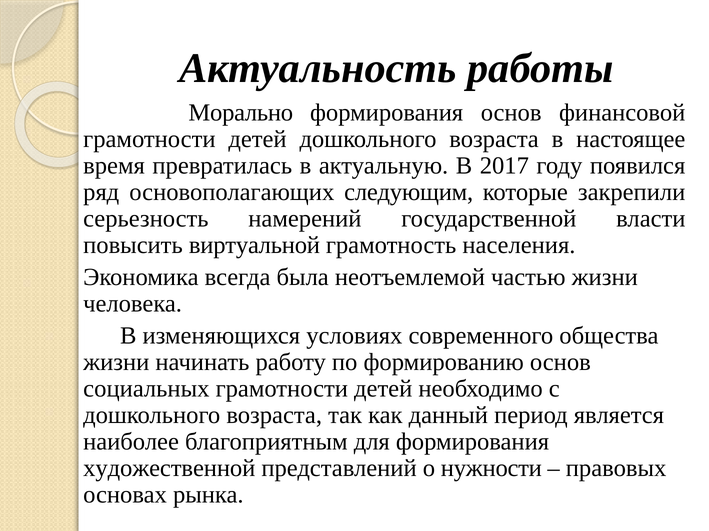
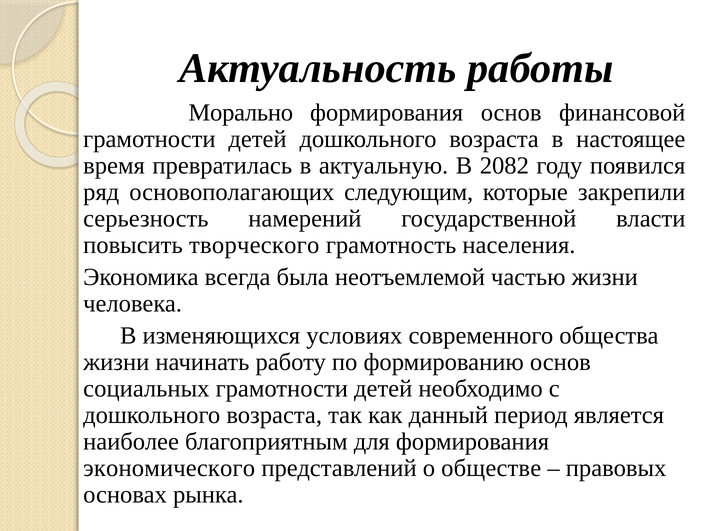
2017: 2017 -> 2082 (504, 166)
виртуальной: виртуальной -> творческого (254, 246)
художественной: художественной -> экономического (169, 469)
нужности: нужности -> обществе (491, 469)
